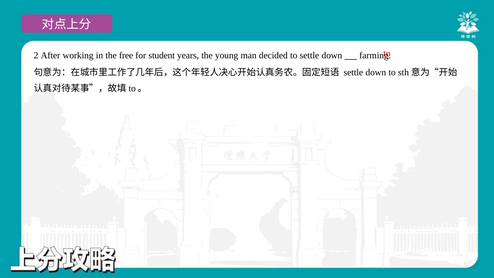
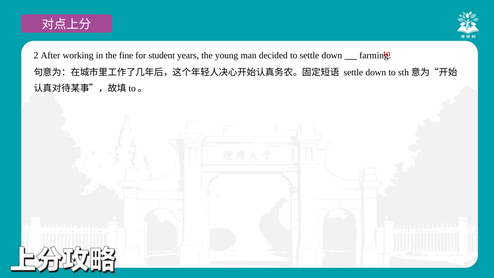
free: free -> fine (126, 55)
